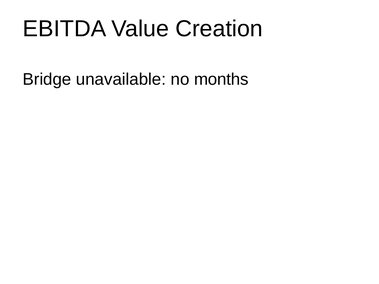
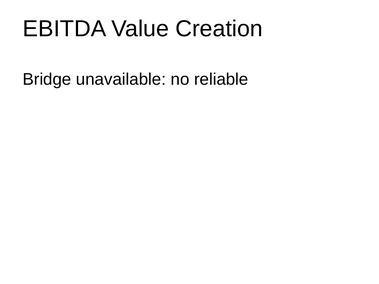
months: months -> reliable (221, 79)
